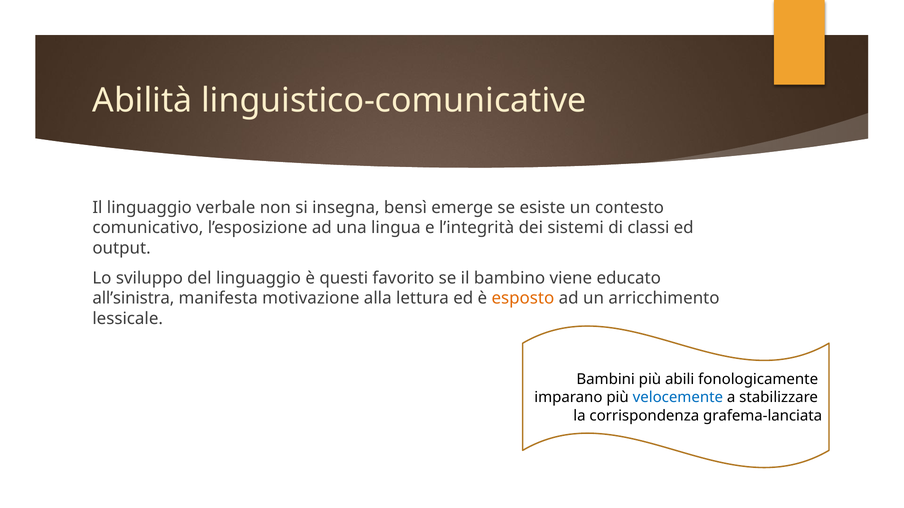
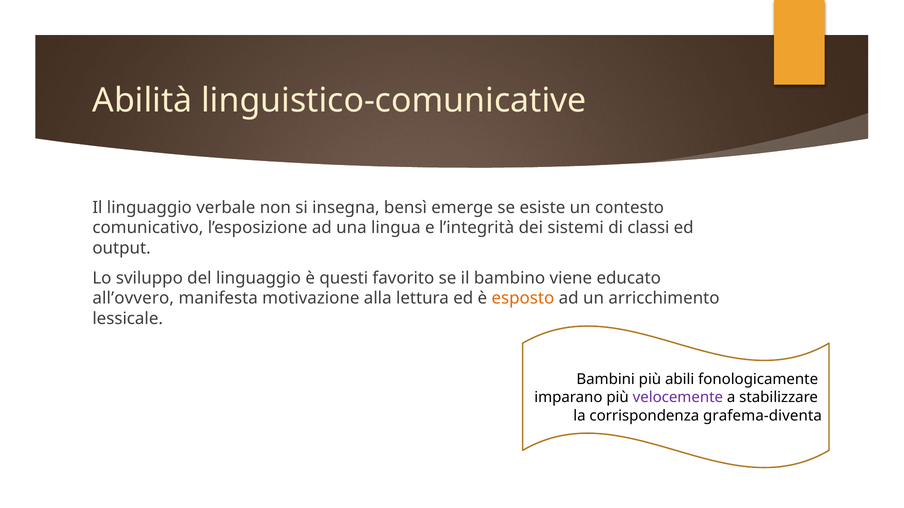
all’sinistra: all’sinistra -> all’ovvero (133, 299)
velocemente colour: blue -> purple (678, 398)
grafema-lanciata: grafema-lanciata -> grafema-diventa (763, 416)
